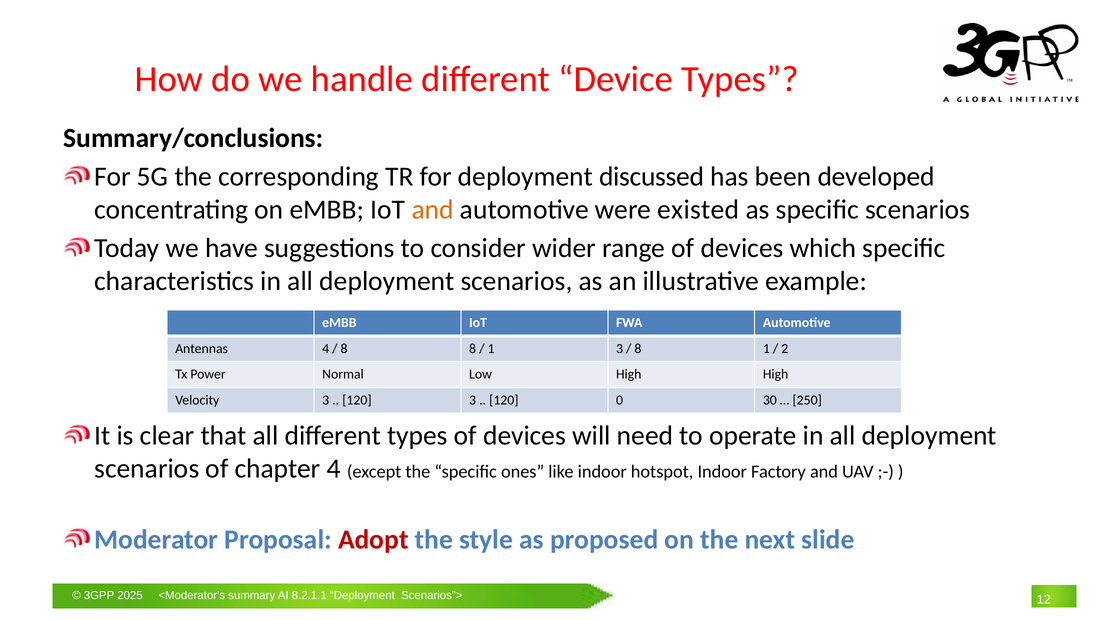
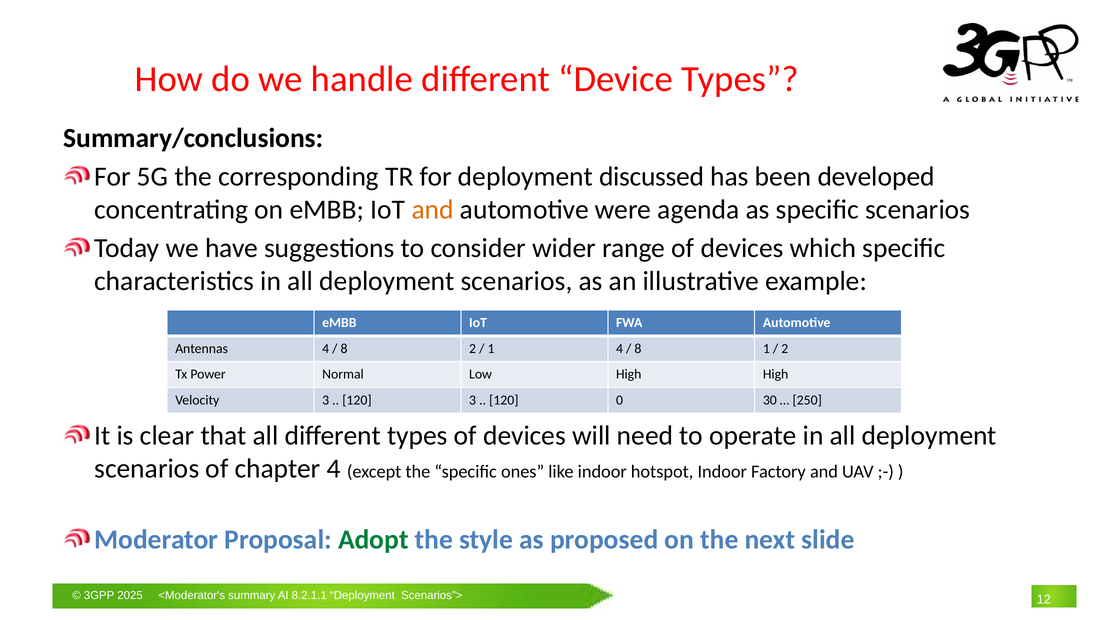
existed: existed -> agenda (698, 210)
8 8: 8 -> 2 (473, 348)
1 3: 3 -> 4 (620, 348)
Adopt colour: red -> green (373, 539)
